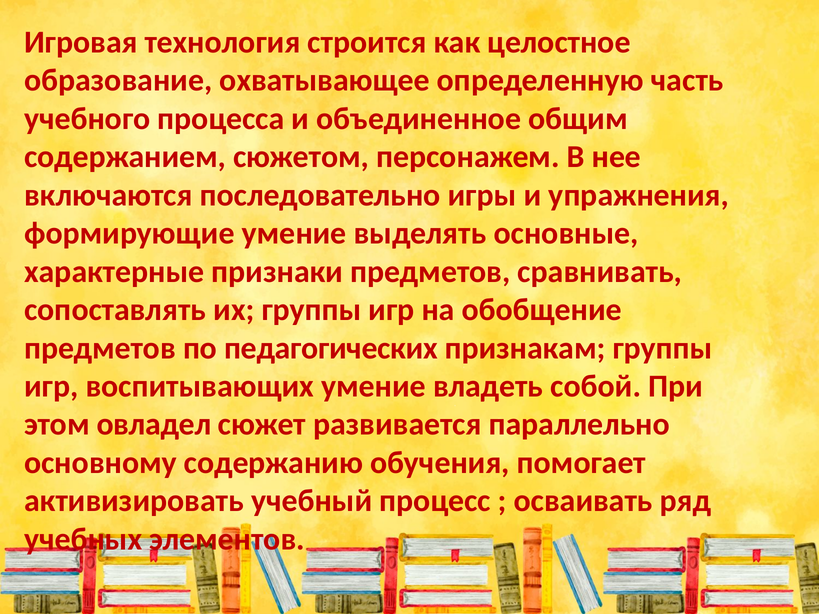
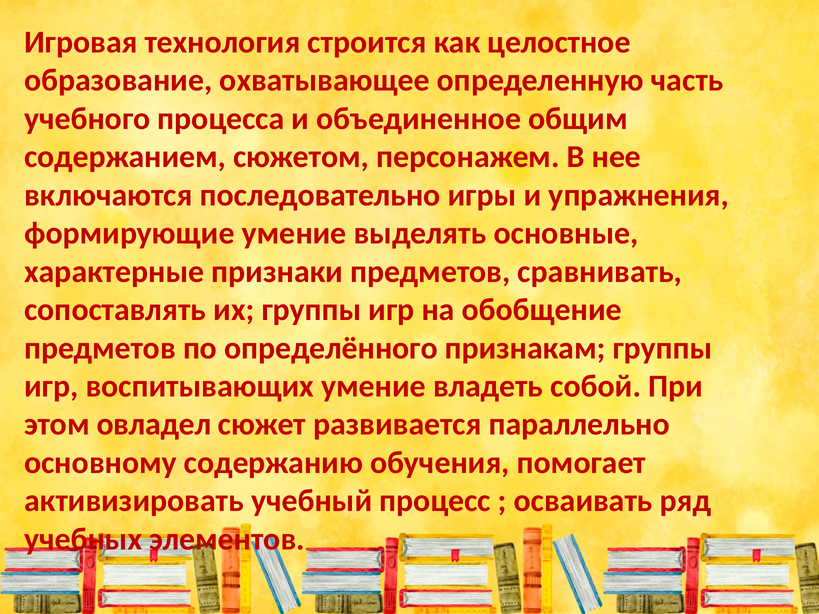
педагогических: педагогических -> определённого (331, 348)
